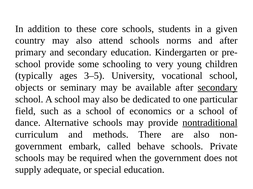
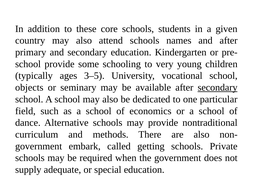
norms: norms -> names (179, 41)
nontraditional underline: present -> none (210, 123)
behave: behave -> getting (151, 147)
